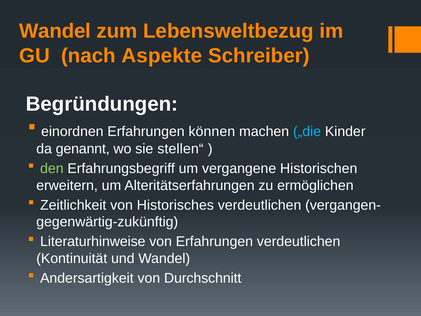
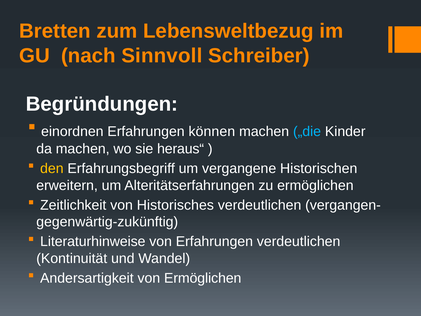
Wandel: Wandel -> Bretten (55, 31)
Aspekte: Aspekte -> Sinnvoll (162, 56)
da genannt: genannt -> machen (83, 149)
stellen“: stellen“ -> heraus“ (181, 149)
den colour: light green -> yellow (52, 169)
von Durchschnitt: Durchschnitt -> Ermöglichen (203, 278)
